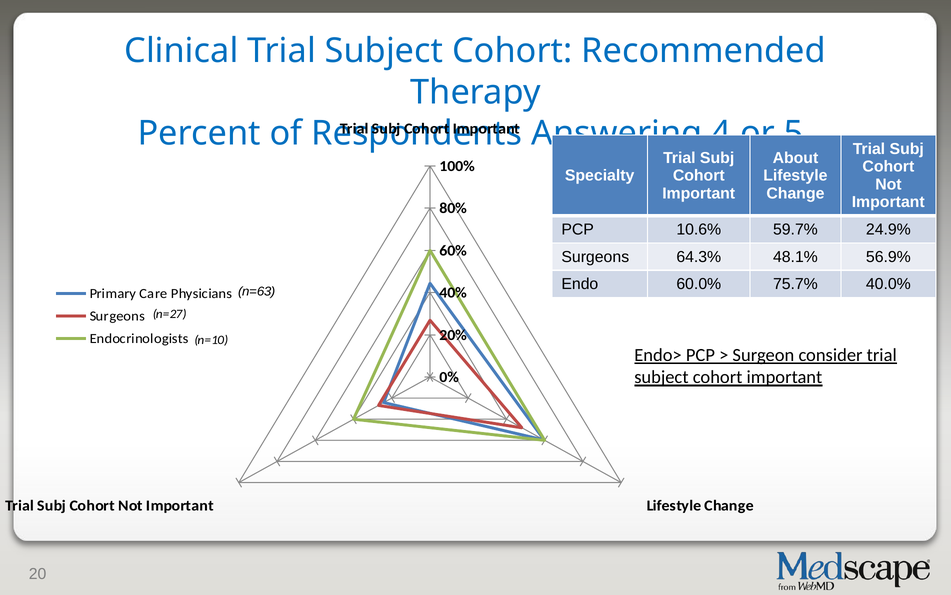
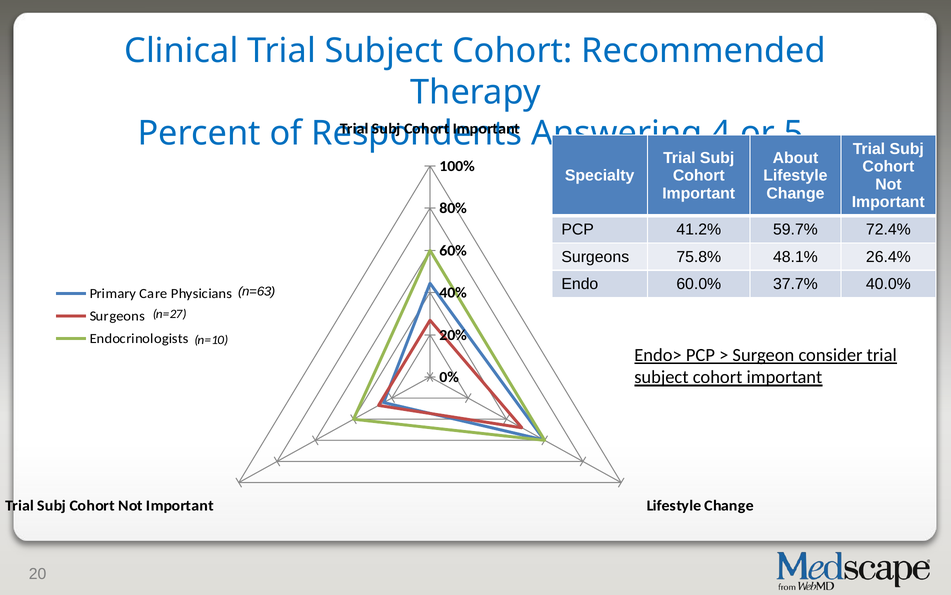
10.6%: 10.6% -> 41.2% (699, 229)
24.9%: 24.9% -> 72.4% (888, 229)
64.3%: 64.3% -> 75.8% (699, 257)
56.9%: 56.9% -> 26.4% (888, 257)
75.7%: 75.7% -> 37.7% (795, 284)
